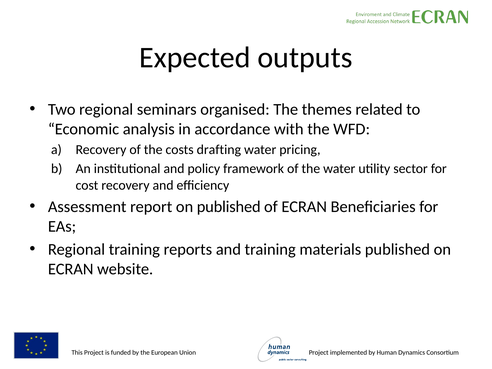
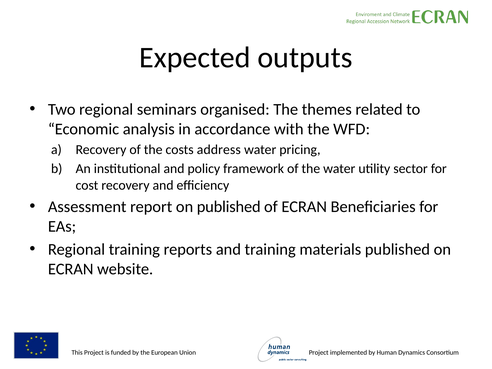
drafting: drafting -> address (219, 150)
